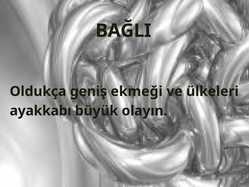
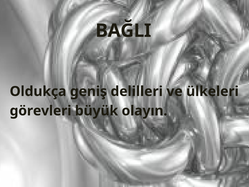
ekmeği: ekmeği -> delilleri (137, 91)
ayakkabı: ayakkabı -> görevleri (41, 111)
